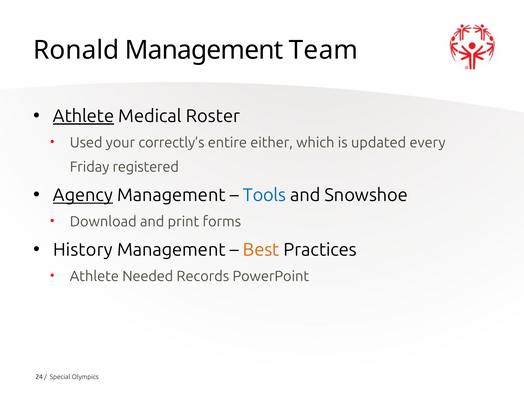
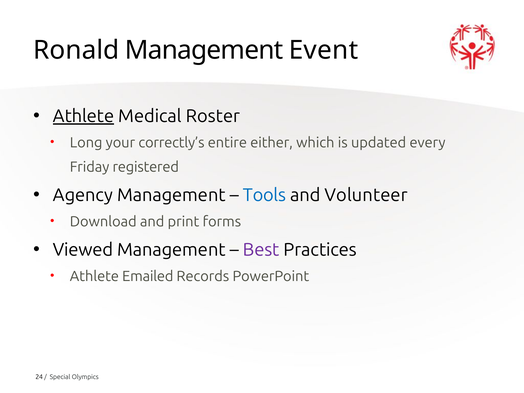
Team: Team -> Event (323, 50)
Used: Used -> Long (86, 143)
Agency underline: present -> none (83, 195)
Snowshoe: Snowshoe -> Volunteer (366, 195)
History: History -> Viewed (83, 250)
Best colour: orange -> purple (261, 250)
Needed: Needed -> Emailed (148, 276)
